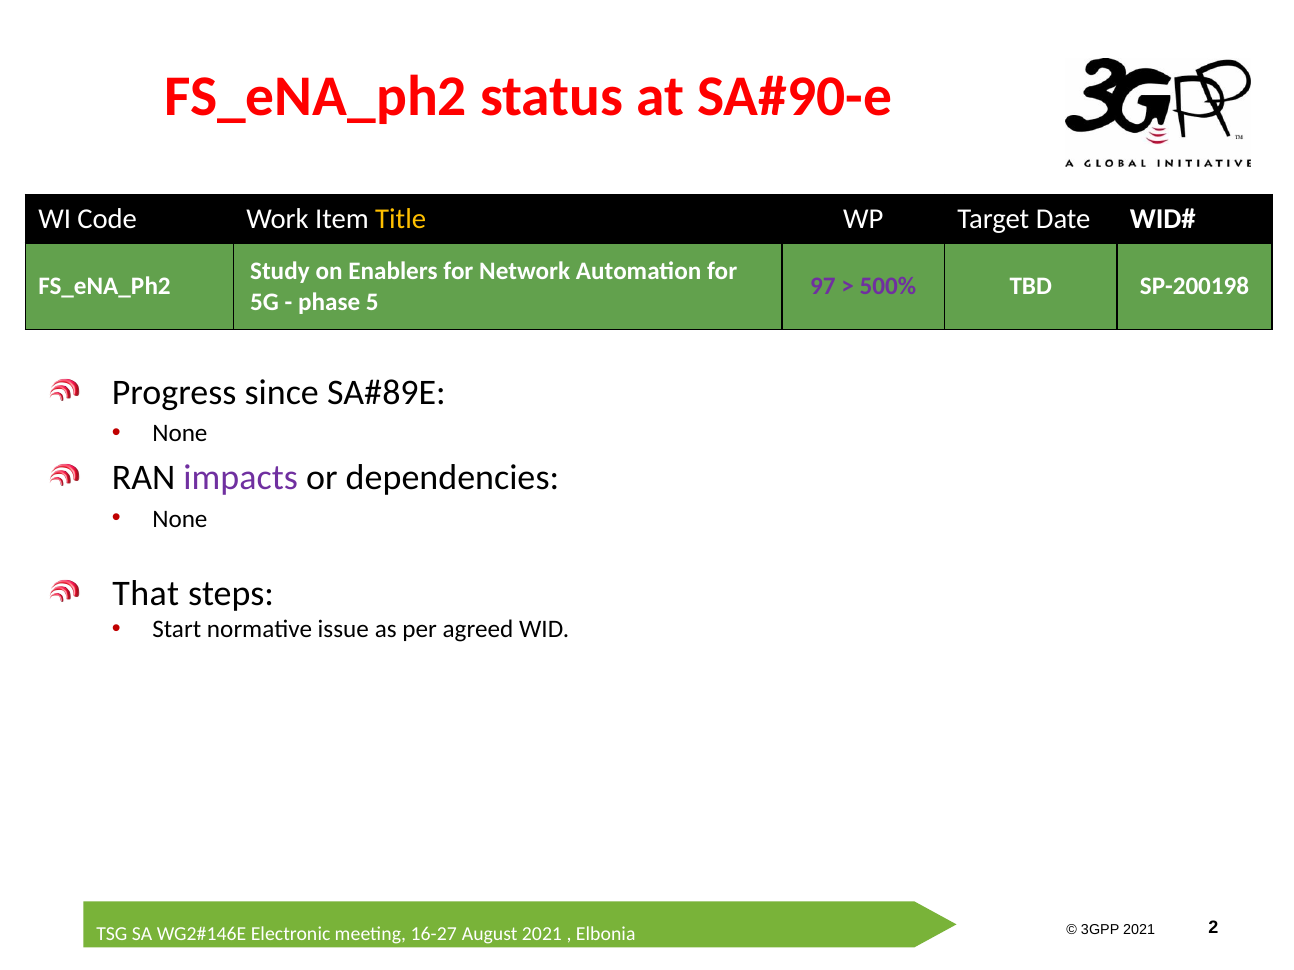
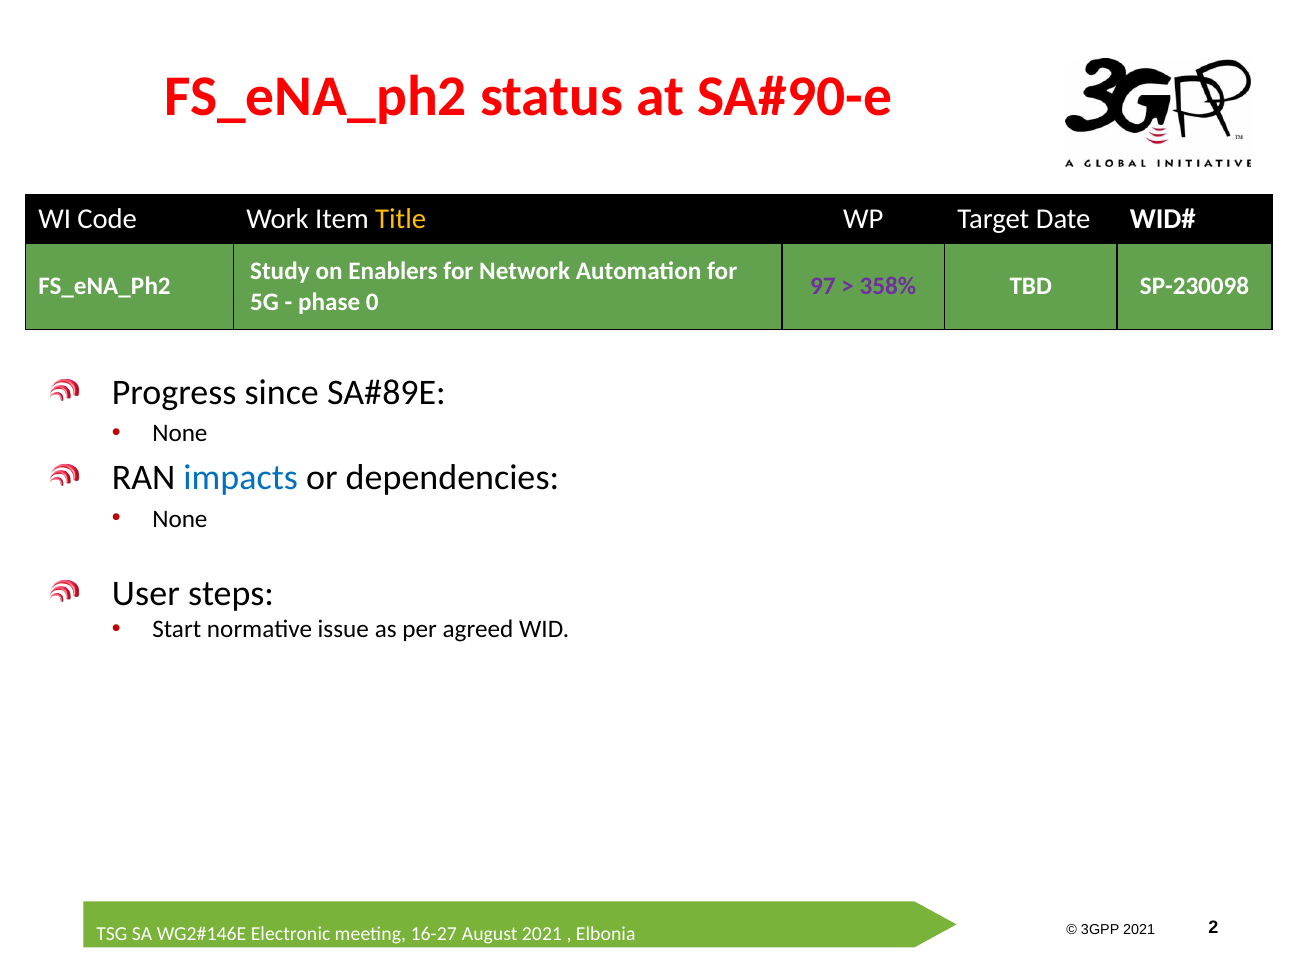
500%: 500% -> 358% (888, 287)
SP-200198: SP-200198 -> SP-230098 (1194, 287)
5: 5 -> 0 (372, 302)
impacts colour: purple -> blue (241, 478)
That: That -> User (146, 594)
